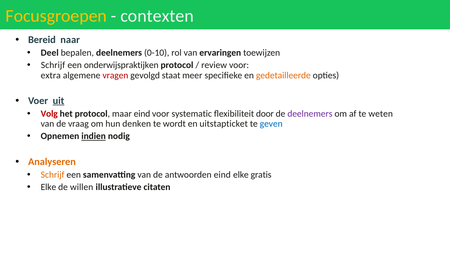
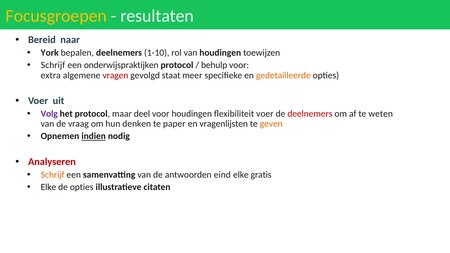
contexten: contexten -> resultaten (157, 16)
Deel: Deel -> York (50, 53)
0-10: 0-10 -> 1-10 (157, 53)
van ervaringen: ervaringen -> houdingen (220, 53)
review: review -> behulp (214, 65)
uit underline: present -> none (59, 101)
Volg colour: red -> purple (49, 114)
maar eind: eind -> deel (142, 114)
voor systematic: systematic -> houdingen (192, 114)
flexibiliteit door: door -> voer (265, 114)
deelnemers colour: purple -> red (310, 114)
wordt: wordt -> paper (174, 124)
uitstapticket: uitstapticket -> vragenlijsten (224, 124)
geven colour: blue -> orange (271, 124)
Analyseren colour: orange -> red (52, 162)
de willen: willen -> opties (82, 187)
